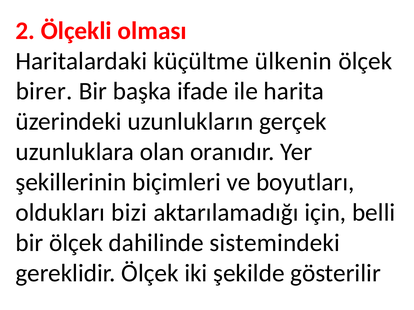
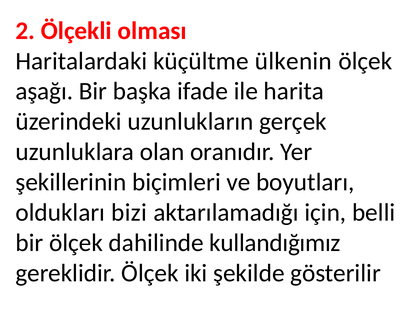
birer: birer -> aşağı (44, 91)
sistemindeki: sistemindeki -> kullandığımız (275, 243)
